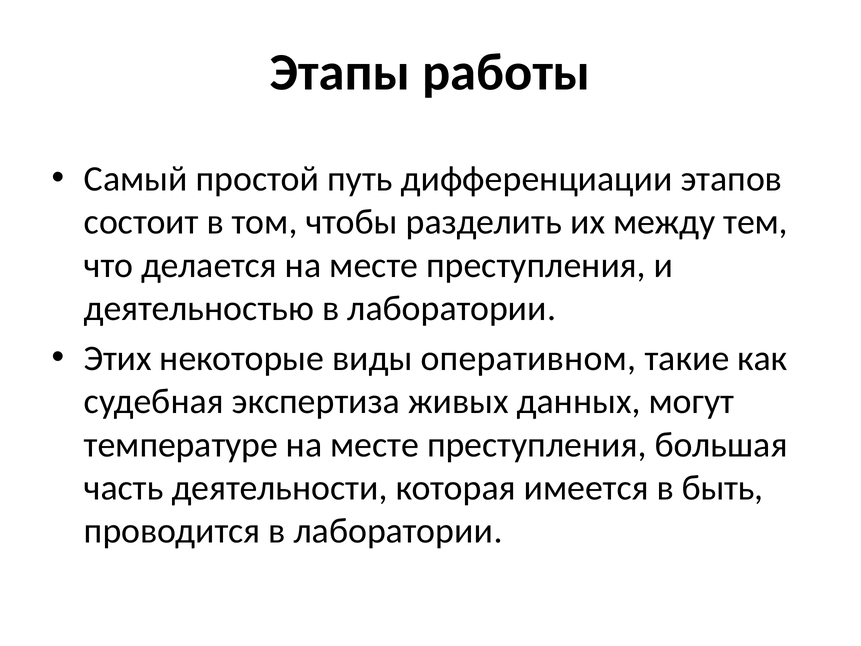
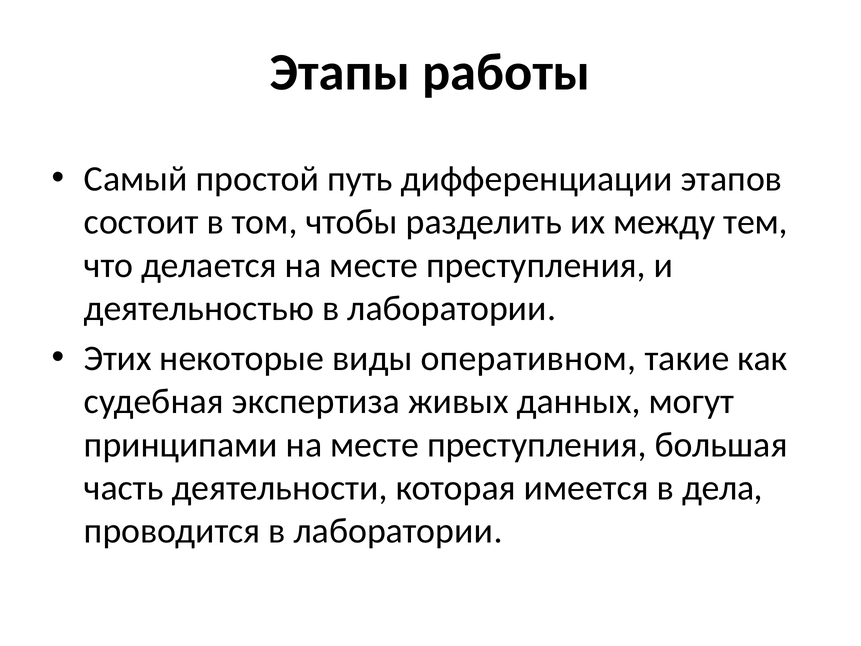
температуре: температуре -> принципами (181, 444)
быть: быть -> дела (722, 488)
